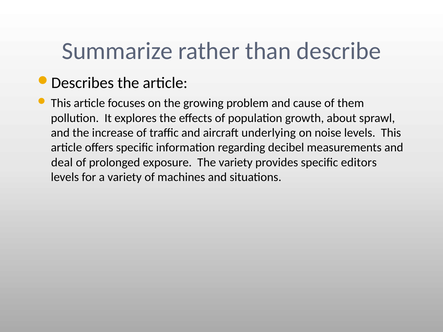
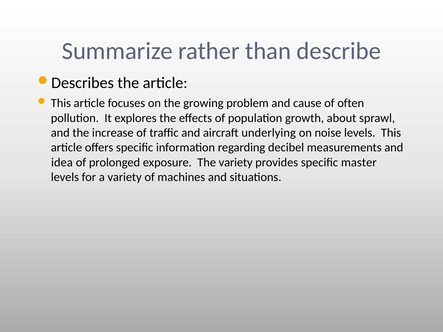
them: them -> often (351, 103)
deal: deal -> idea (62, 162)
editors: editors -> master (359, 162)
